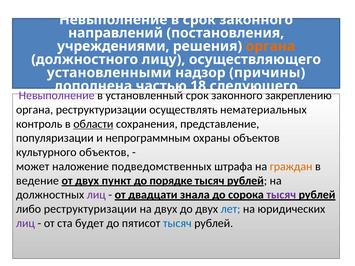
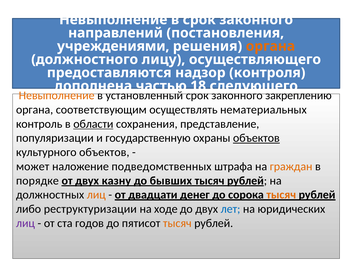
установленными: установленными -> предоставляются (109, 73)
причины: причины -> контроля (267, 73)
Невыполнение colour: purple -> orange (57, 96)
органа реструктуризации: реструктуризации -> соответствующим (101, 110)
непрограммным: непрограммным -> государственную (148, 138)
объектов underline: none -> present (256, 138)
ведение: ведение -> порядке (37, 181)
пункт: пункт -> казну (116, 181)
порядке: порядке -> бывших (171, 181)
лиц colour: purple -> orange (96, 195)
знала: знала -> денег (195, 195)
тысяч colour: purple -> orange (281, 195)
на двух: двух -> ходе (166, 209)
будет: будет -> годов (89, 223)
тысяч colour: blue -> orange (177, 223)
